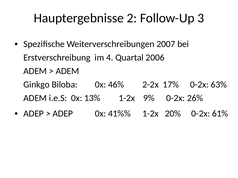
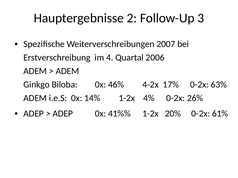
2-2x: 2-2x -> 4-2x (151, 85)
13%: 13% -> 14% (92, 98)
9%: 9% -> 4% (149, 98)
